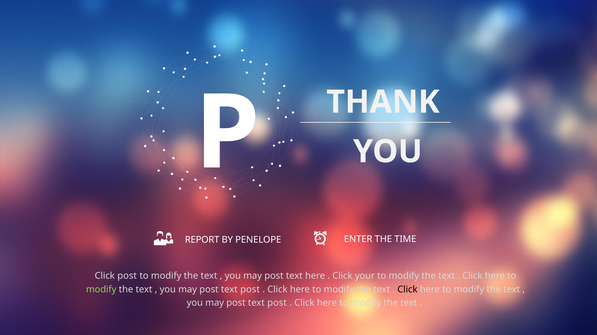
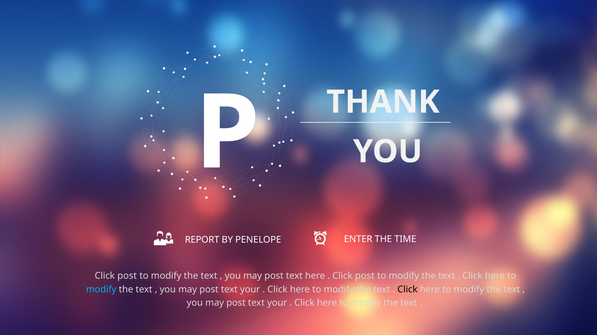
your: your -> post (365, 276)
modify colour: light green -> light blue (101, 290)
post: post -> your (250, 290)
post: post -> your (277, 303)
